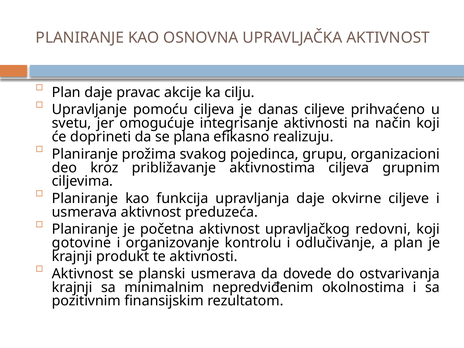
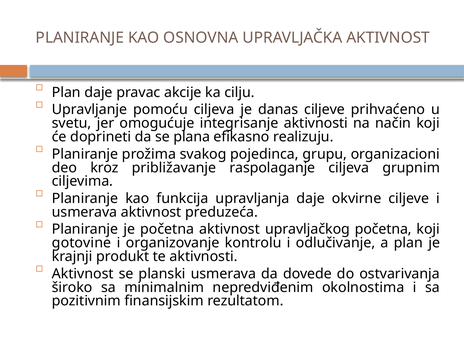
aktivnostima: aktivnostima -> raspolaganje (272, 168)
upravljačkog redovni: redovni -> početna (383, 229)
krajnji: krajnji -> široko (72, 287)
